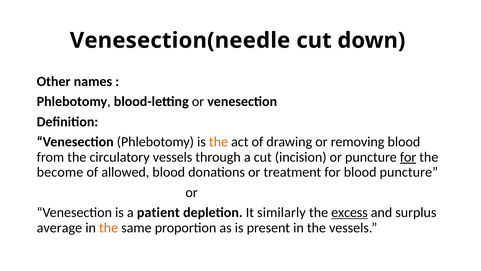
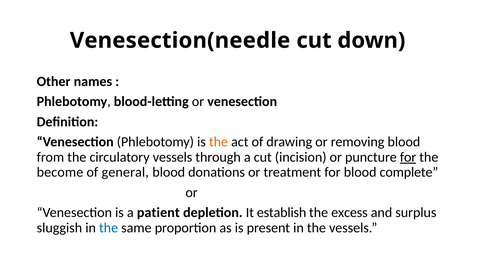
allowed: allowed -> general (125, 172)
blood puncture: puncture -> complete (409, 172)
similarly: similarly -> establish (282, 212)
excess underline: present -> none (349, 212)
average: average -> sluggish (59, 227)
the colour: orange -> blue (109, 227)
